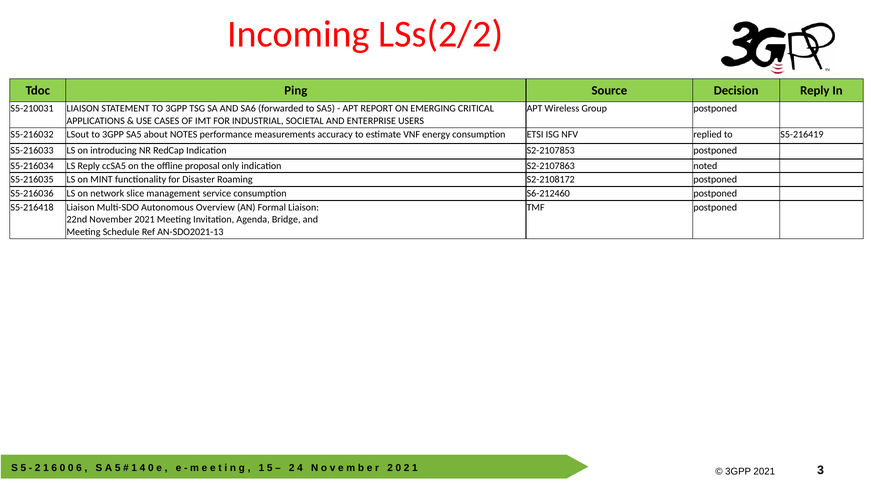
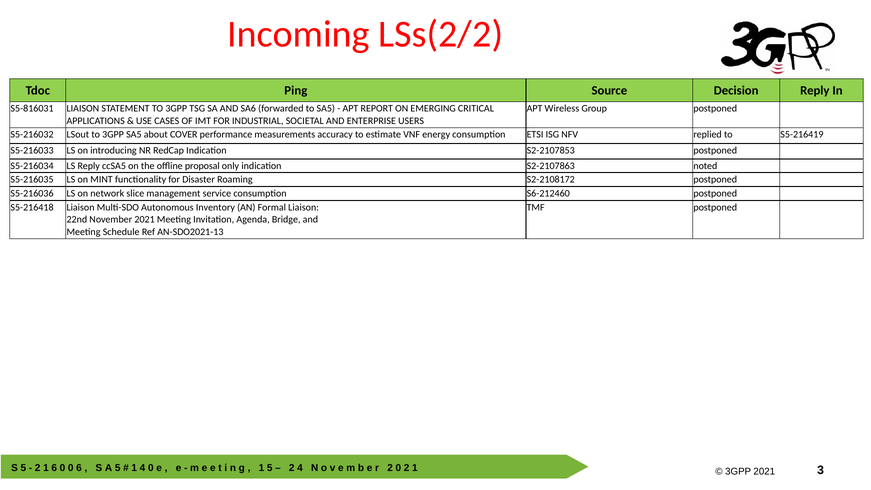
S5-210031: S5-210031 -> S5-816031 (32, 109)
NOTES: NOTES -> COVER (184, 135)
Overview: Overview -> Inventory (215, 207)
